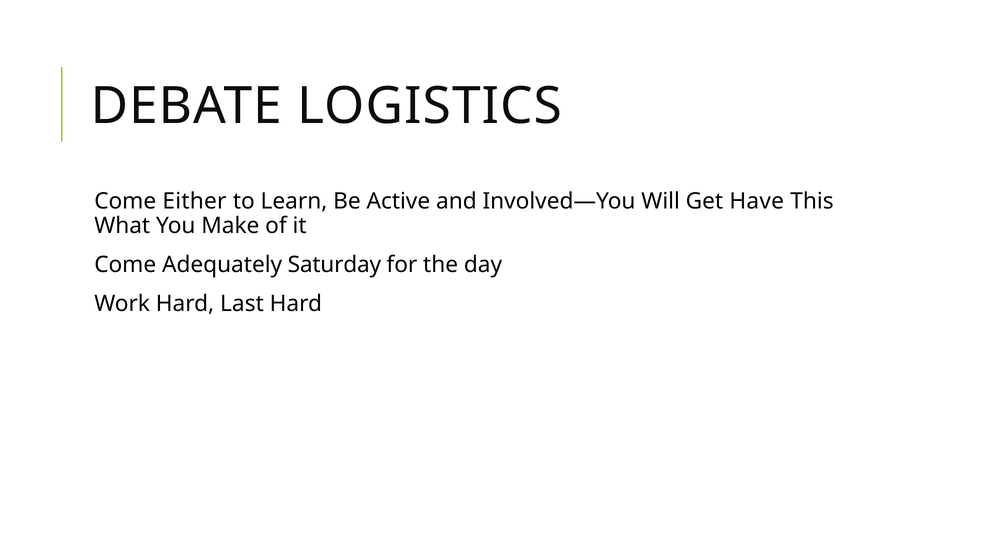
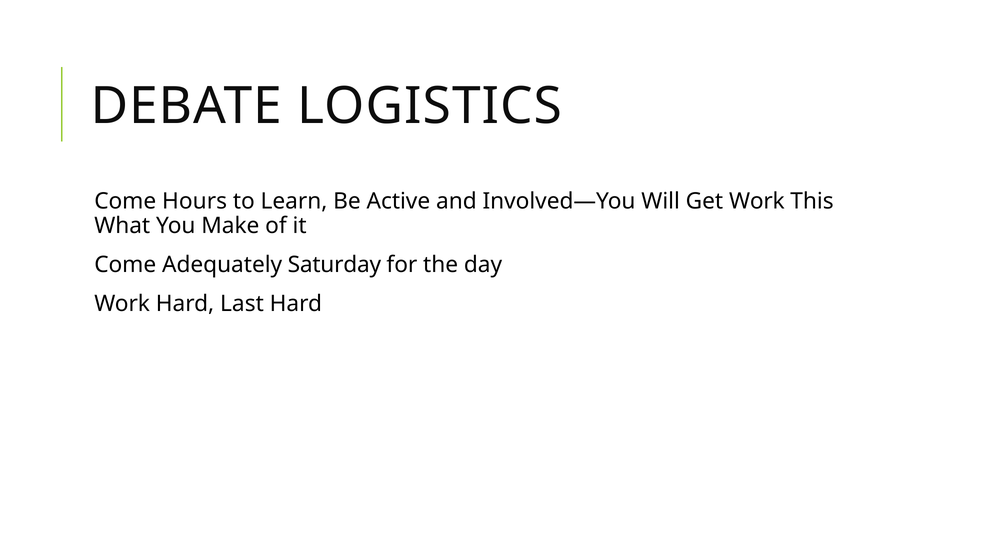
Either: Either -> Hours (195, 201)
Get Have: Have -> Work (757, 201)
